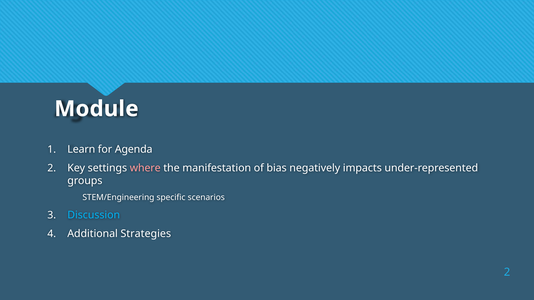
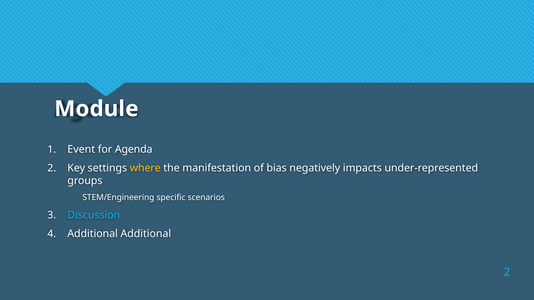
Learn: Learn -> Event (81, 150)
where colour: pink -> yellow (145, 168)
Additional Strategies: Strategies -> Additional (146, 234)
